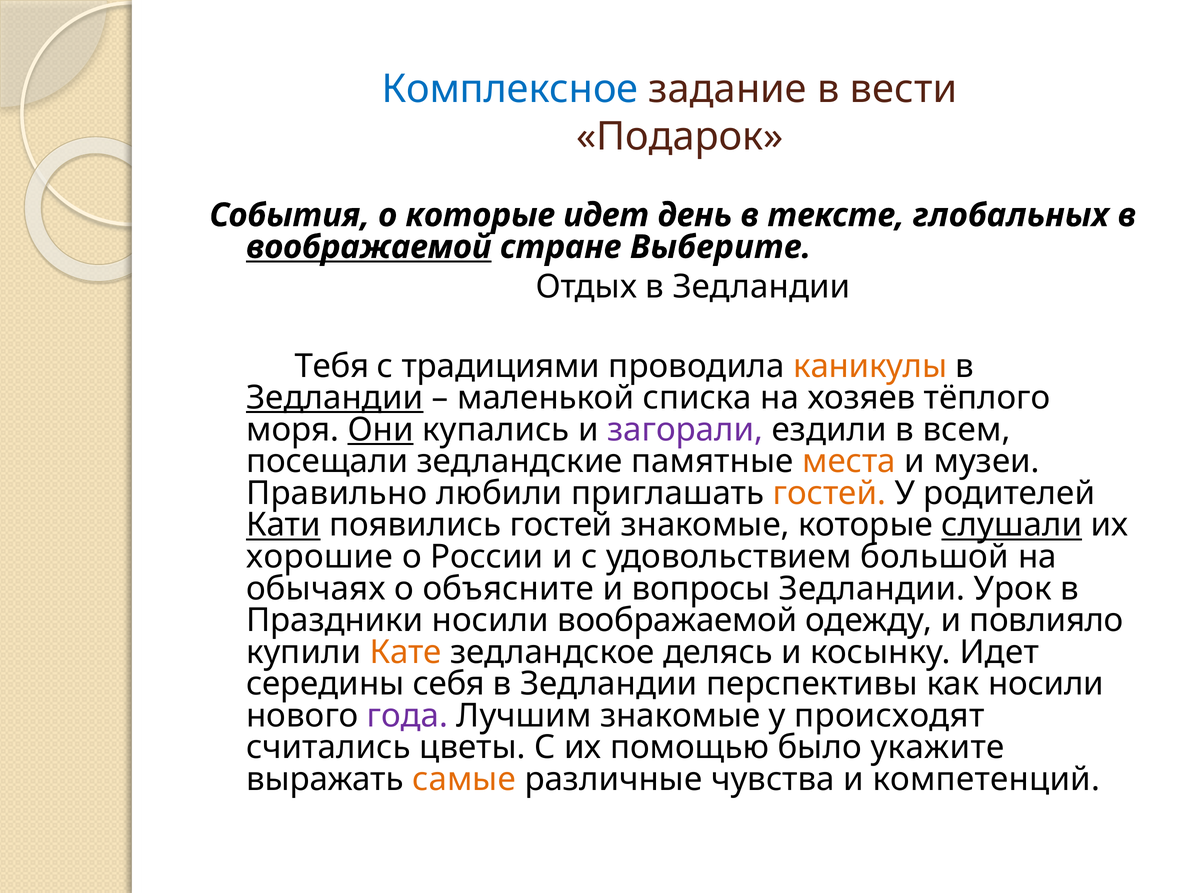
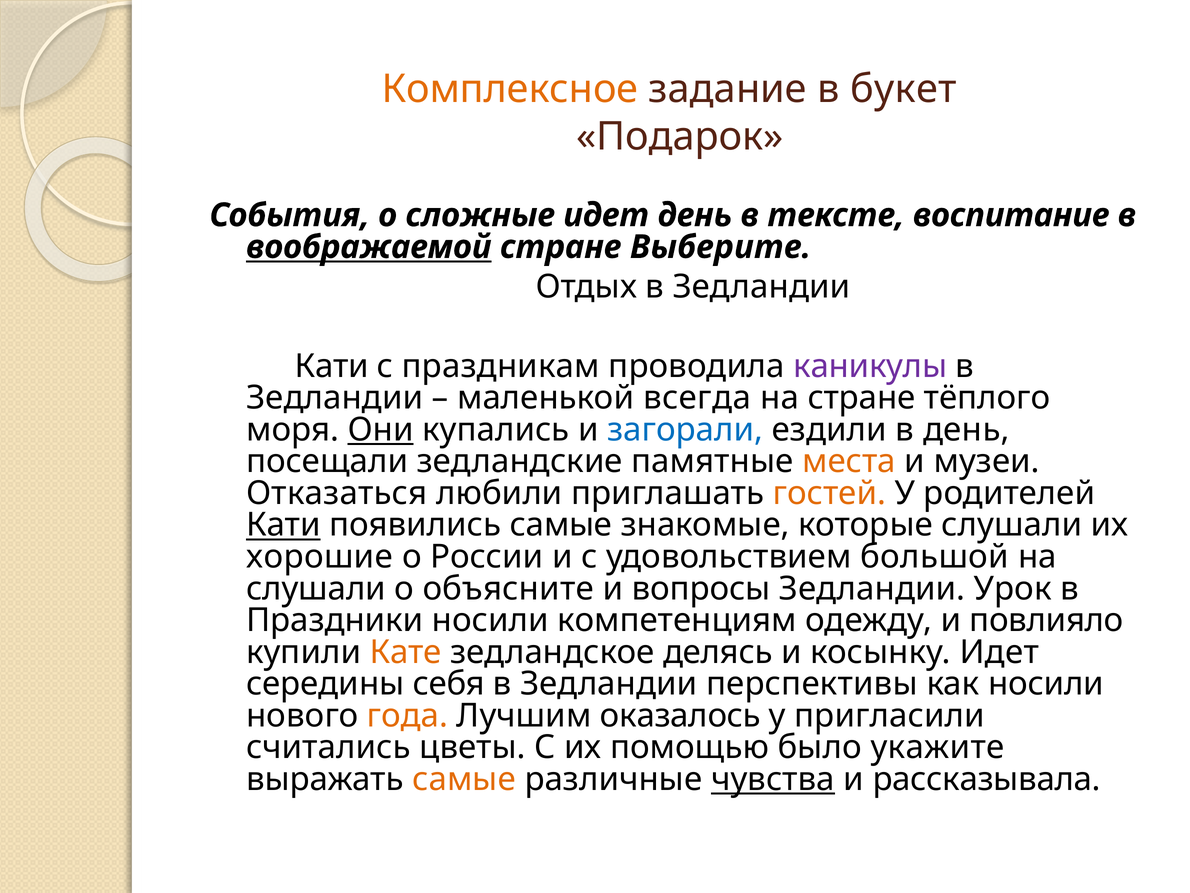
Комплексное colour: blue -> orange (510, 89)
вести: вести -> букет (903, 89)
о которые: которые -> сложные (480, 215)
глобальных: глобальных -> воспитание (1011, 215)
Тебя: Тебя -> Кати (332, 366)
традициями: традициями -> праздникам (501, 366)
каникулы colour: orange -> purple (870, 366)
Зедландии underline: present -> none (335, 398)
списка: списка -> всегда (697, 398)
на хозяев: хозяев -> стране (862, 398)
загорали colour: purple -> blue (685, 429)
в всем: всем -> день (966, 429)
Правильно: Правильно -> Отказаться (337, 493)
появились гостей: гостей -> самые (561, 525)
слушали underline: present -> none (1012, 525)
обычаях: обычаях -> слушали (316, 588)
носили воображаемой: воображаемой -> компетенциям (677, 620)
года colour: purple -> orange (407, 715)
Лучшим знакомые: знакомые -> оказалось (680, 715)
происходят: происходят -> пригласили (890, 715)
чувства underline: none -> present (773, 779)
компетенций: компетенций -> рассказывала (987, 779)
